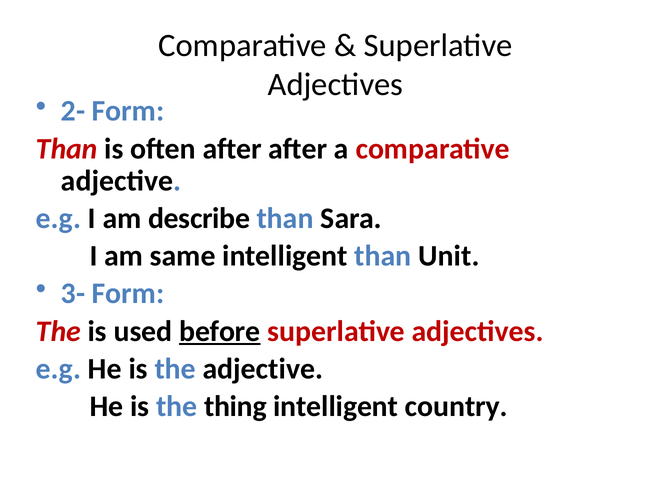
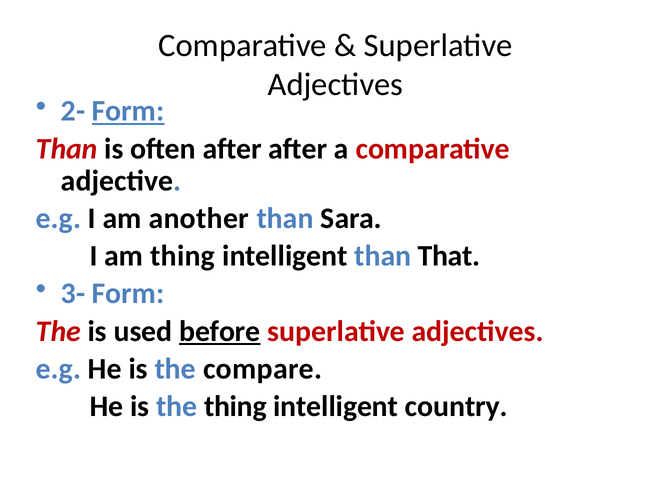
Form underline: none -> present (128, 111)
describe: describe -> another (199, 219)
am same: same -> thing (183, 256)
Unit: Unit -> That (449, 256)
the adjective: adjective -> compare (263, 369)
